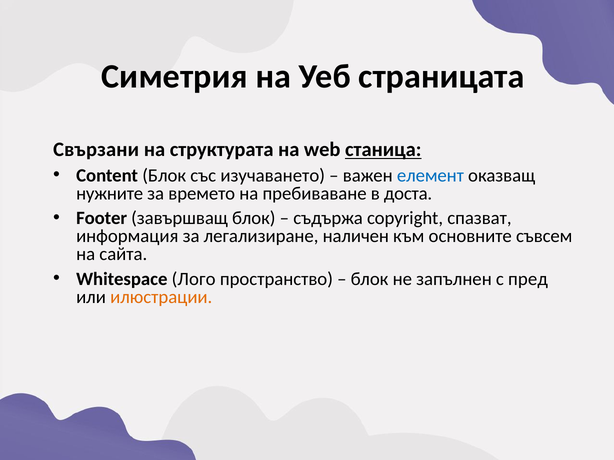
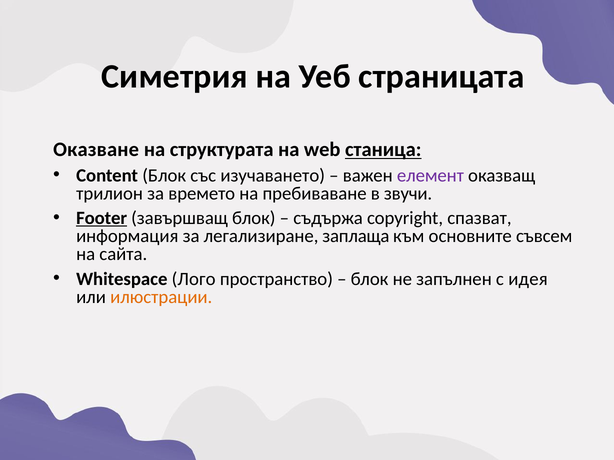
Свързани: Свързани -> Оказване (96, 150)
елемент colour: blue -> purple (430, 176)
нужните: нужните -> трилион (110, 194)
доста: доста -> звучи (408, 194)
Footer underline: none -> present (102, 218)
наличен: наличен -> заплаща (356, 236)
пред: пред -> идея (528, 279)
